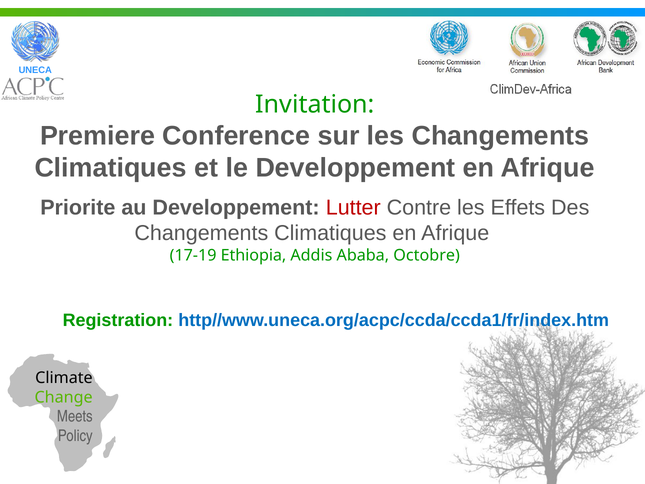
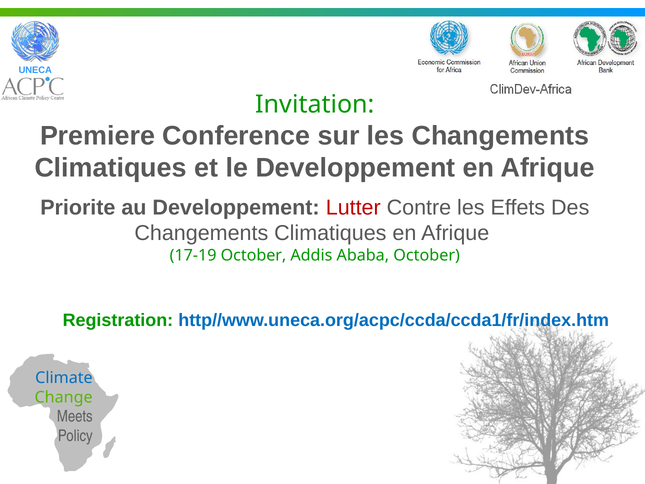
17-19 Ethiopia: Ethiopia -> October (253, 255)
Ababa Octobre: Octobre -> October (427, 255)
Climate colour: black -> blue (64, 378)
